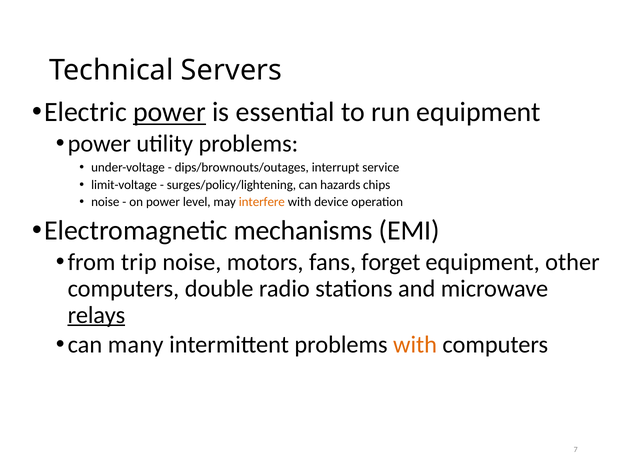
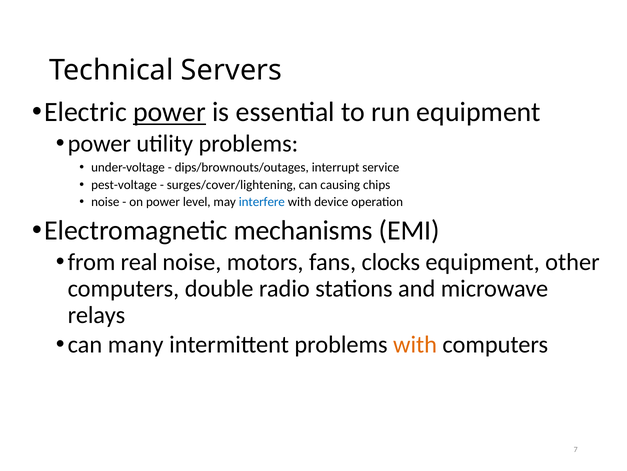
limit-voltage: limit-voltage -> pest-voltage (124, 184)
surges/policy/lightening: surges/policy/lightening -> surges/cover/lightening (231, 184)
hazards: hazards -> causing (340, 184)
interfere colour: orange -> blue (262, 202)
trip: trip -> real (139, 262)
forget: forget -> clocks (391, 262)
relays underline: present -> none (96, 314)
